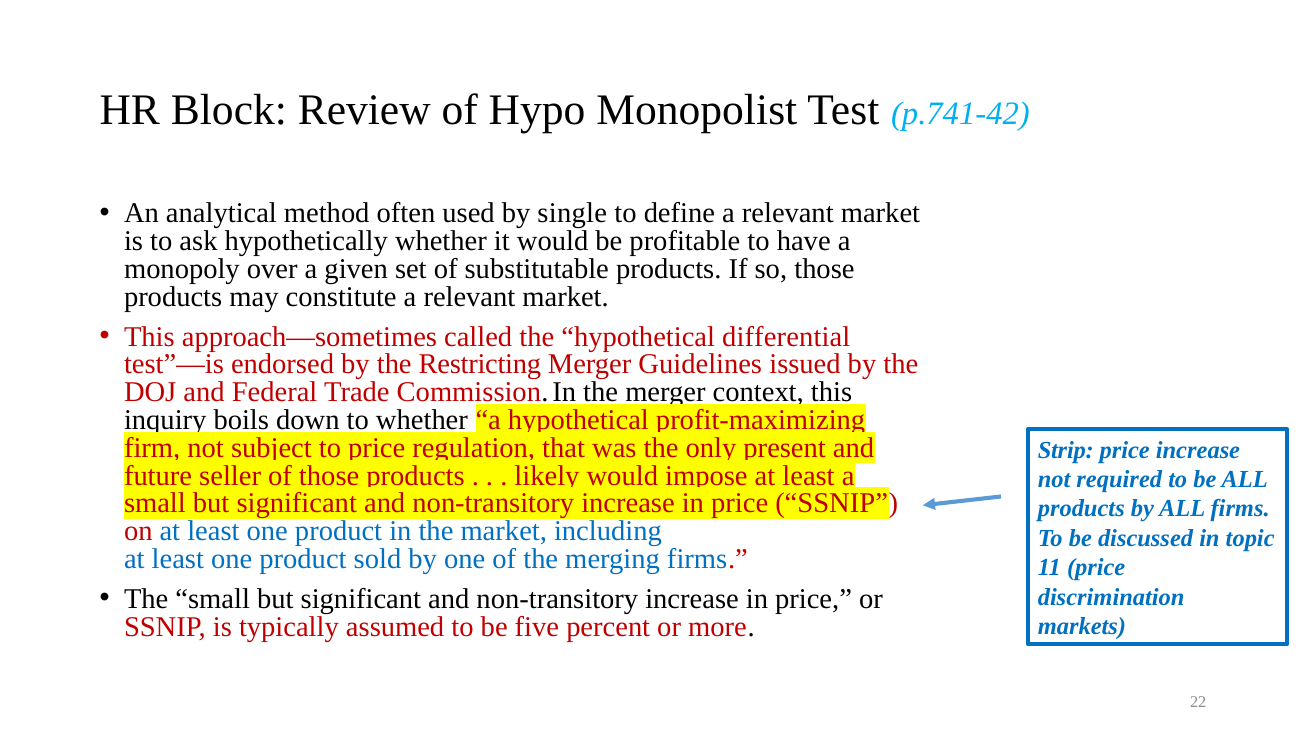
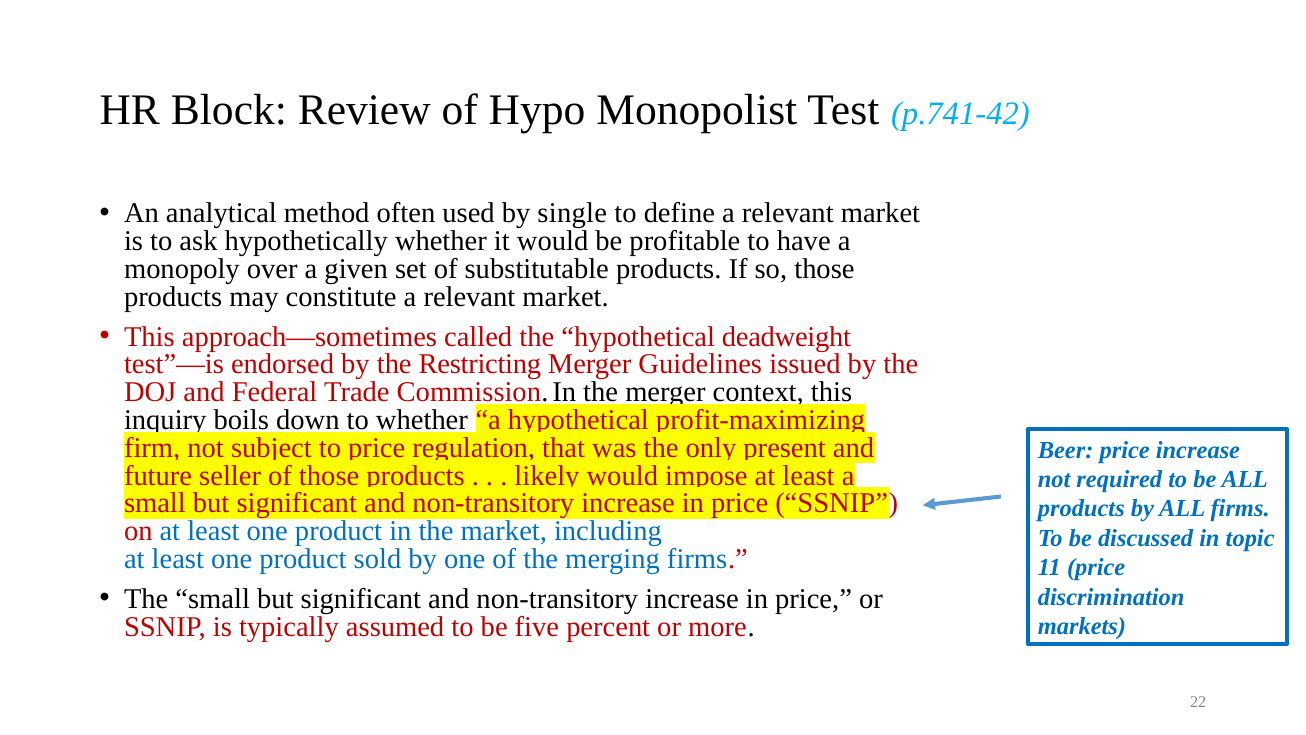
differential: differential -> deadweight (786, 337)
Strip: Strip -> Beer (1066, 450)
